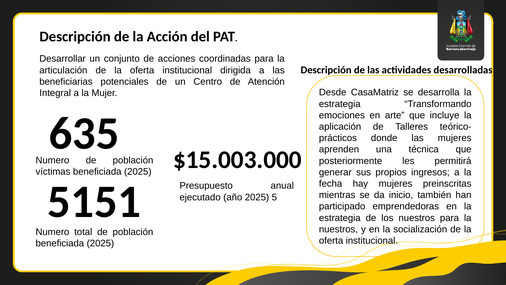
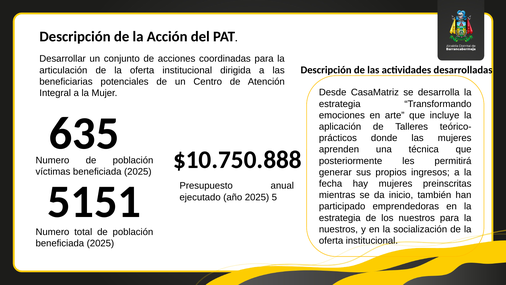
$15.003.000: $15.003.000 -> $10.750.888 (237, 160)
